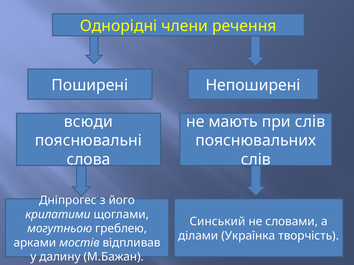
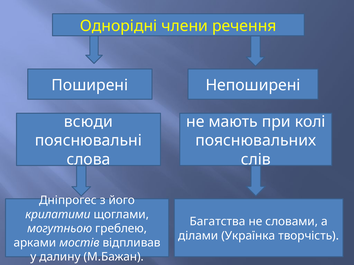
при слів: слів -> колі (310, 122)
Синський: Синський -> Багатства (218, 222)
